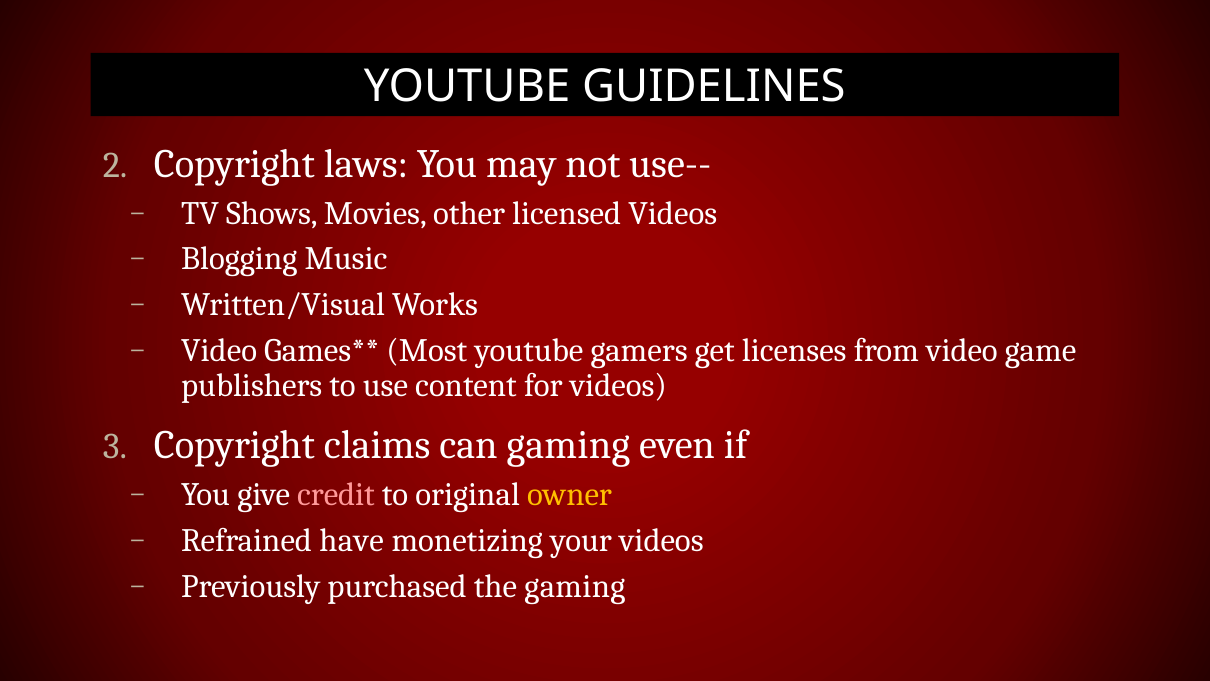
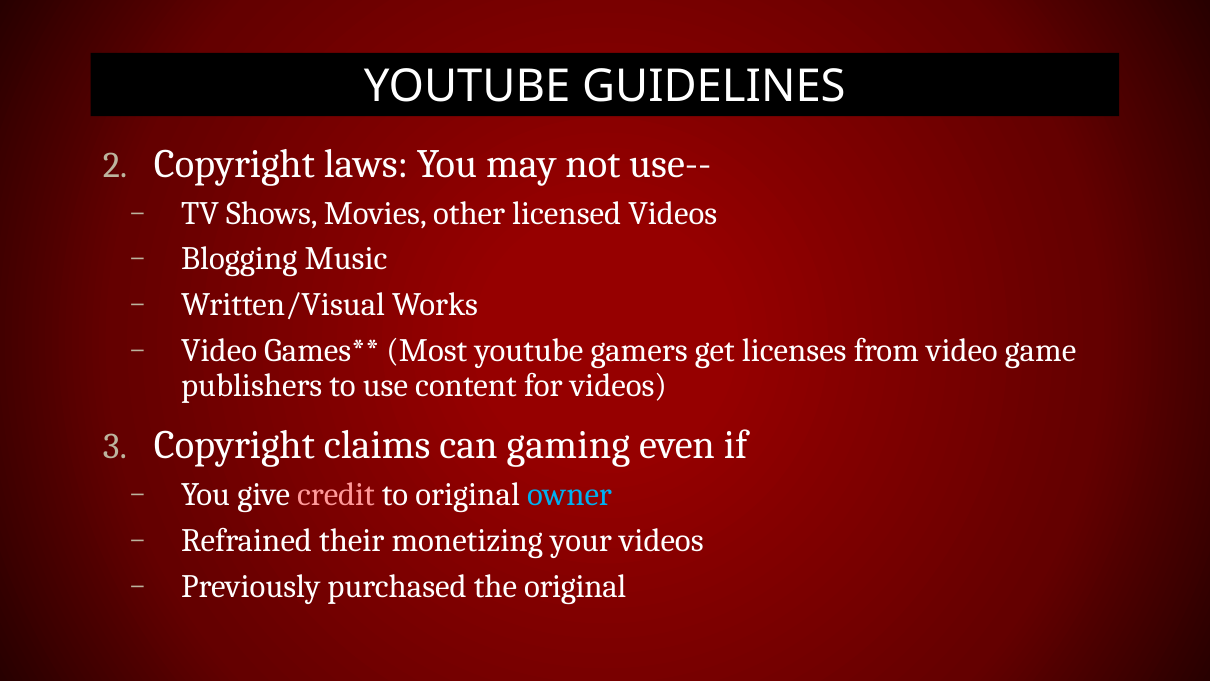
owner colour: yellow -> light blue (569, 495)
have: have -> their (352, 541)
the gaming: gaming -> original (575, 586)
